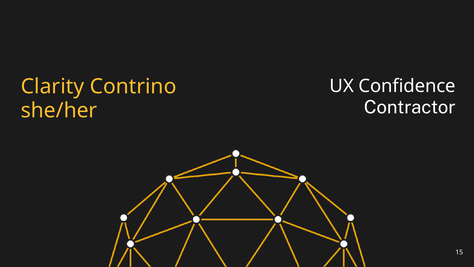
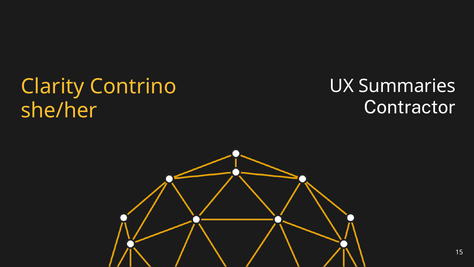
Confidence: Confidence -> Summaries (407, 86)
